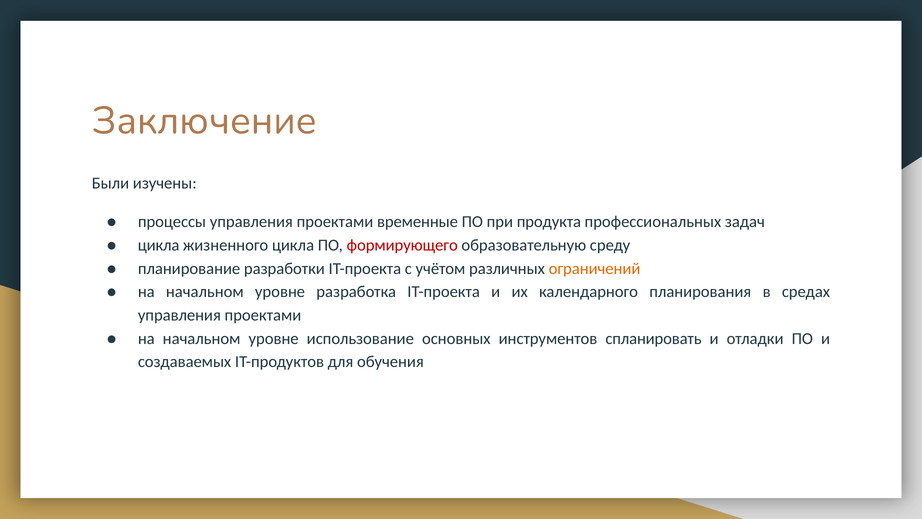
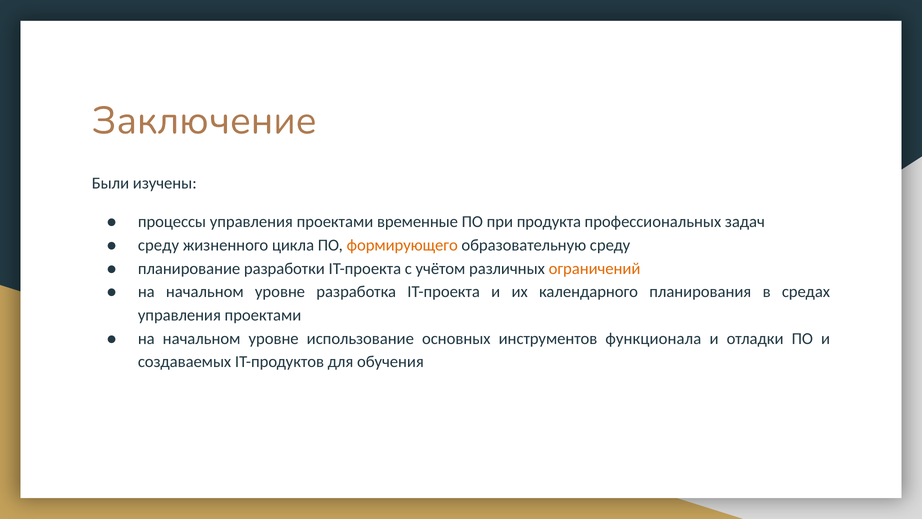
цикла: цикла -> среду (158, 245)
формирующего colour: red -> orange (402, 245)
спланировать: спланировать -> функционала (653, 338)
